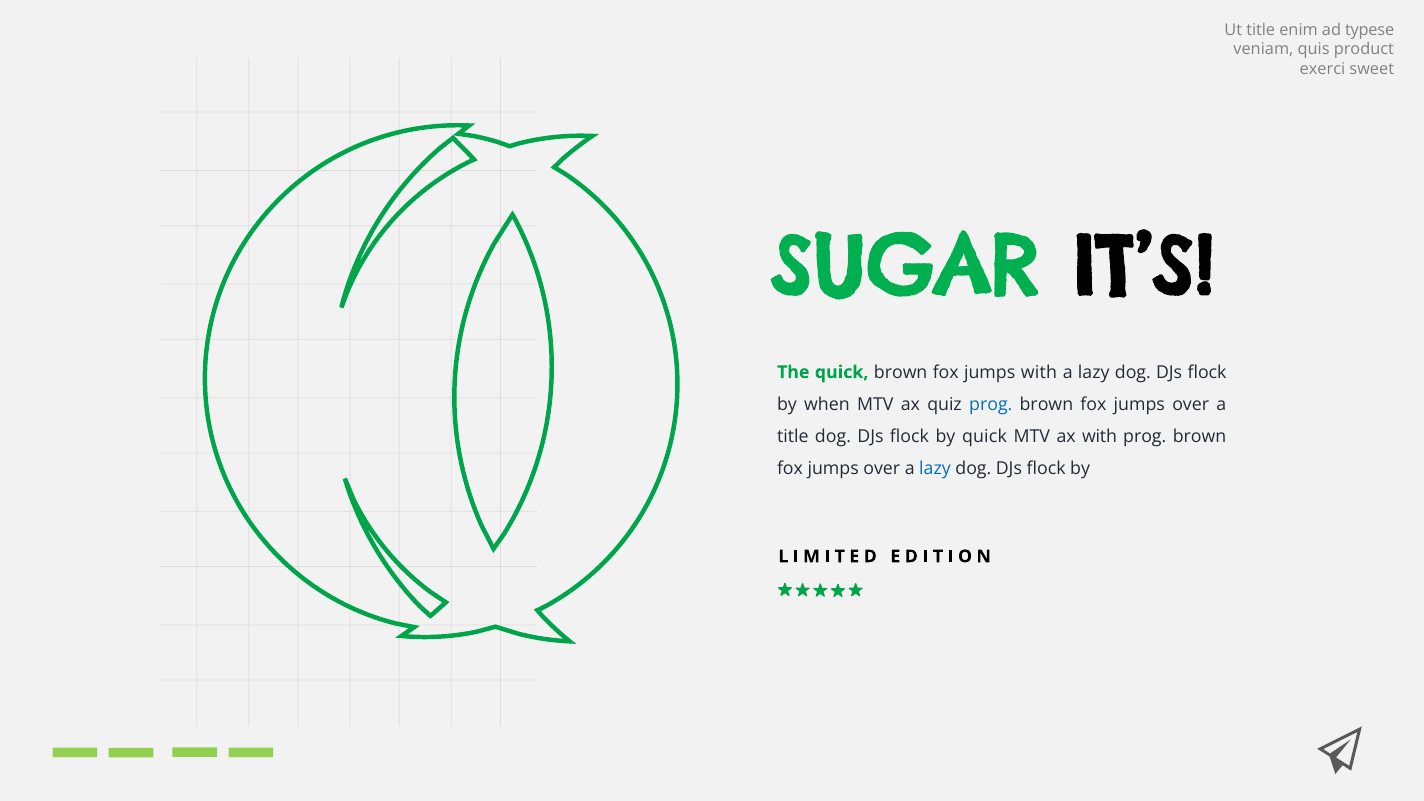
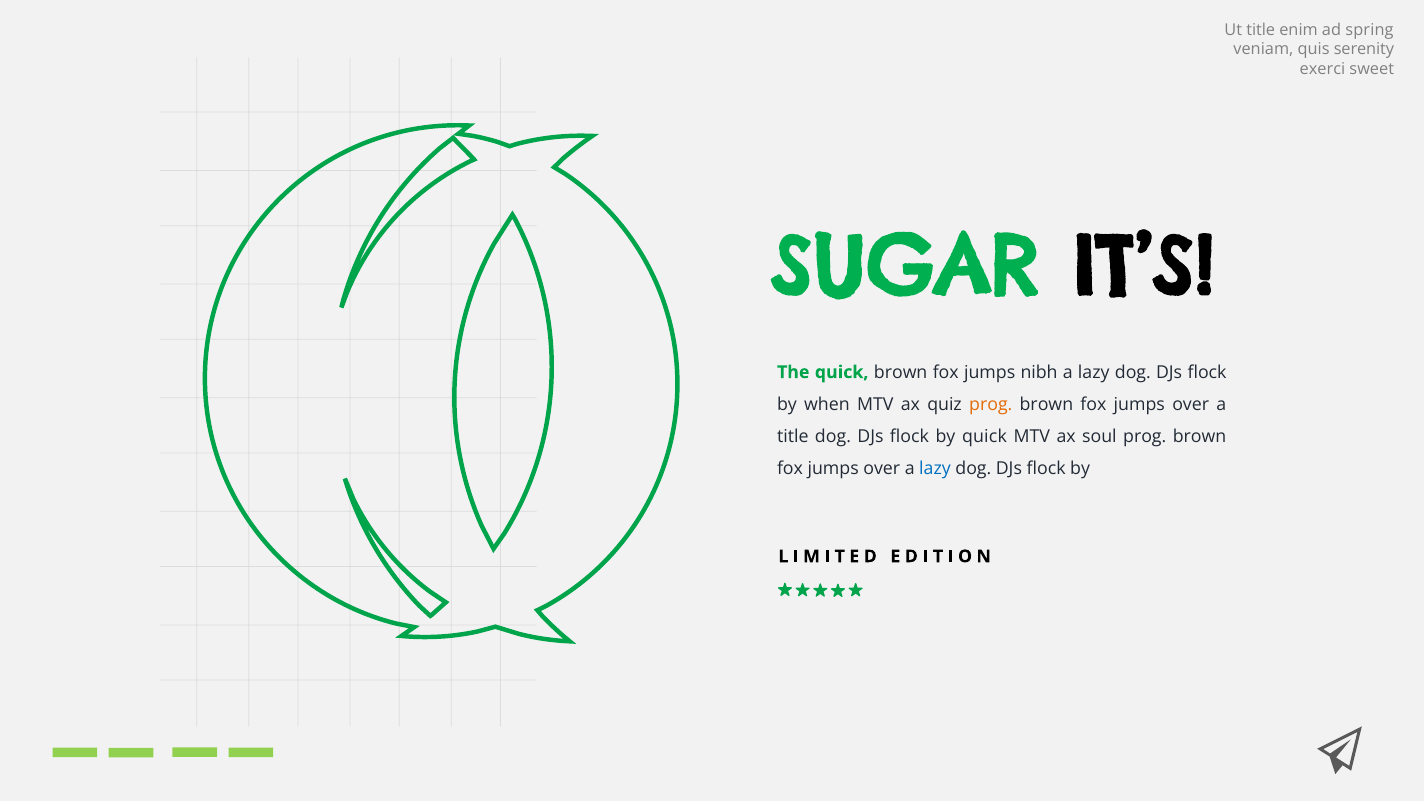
typese: typese -> spring (1369, 30)
product: product -> serenity (1364, 50)
jumps with: with -> nibh (1039, 372)
prog colour: blue -> orange (991, 404)
ax with: with -> soul (1099, 436)
